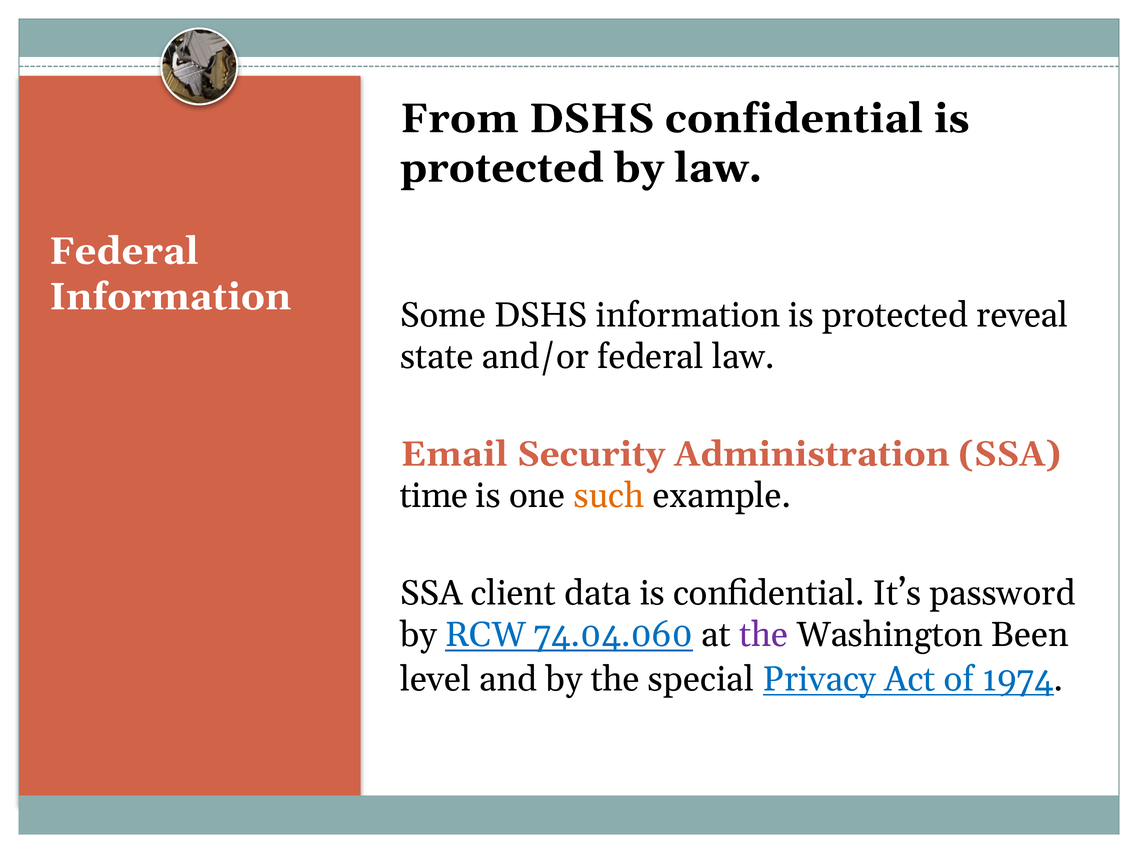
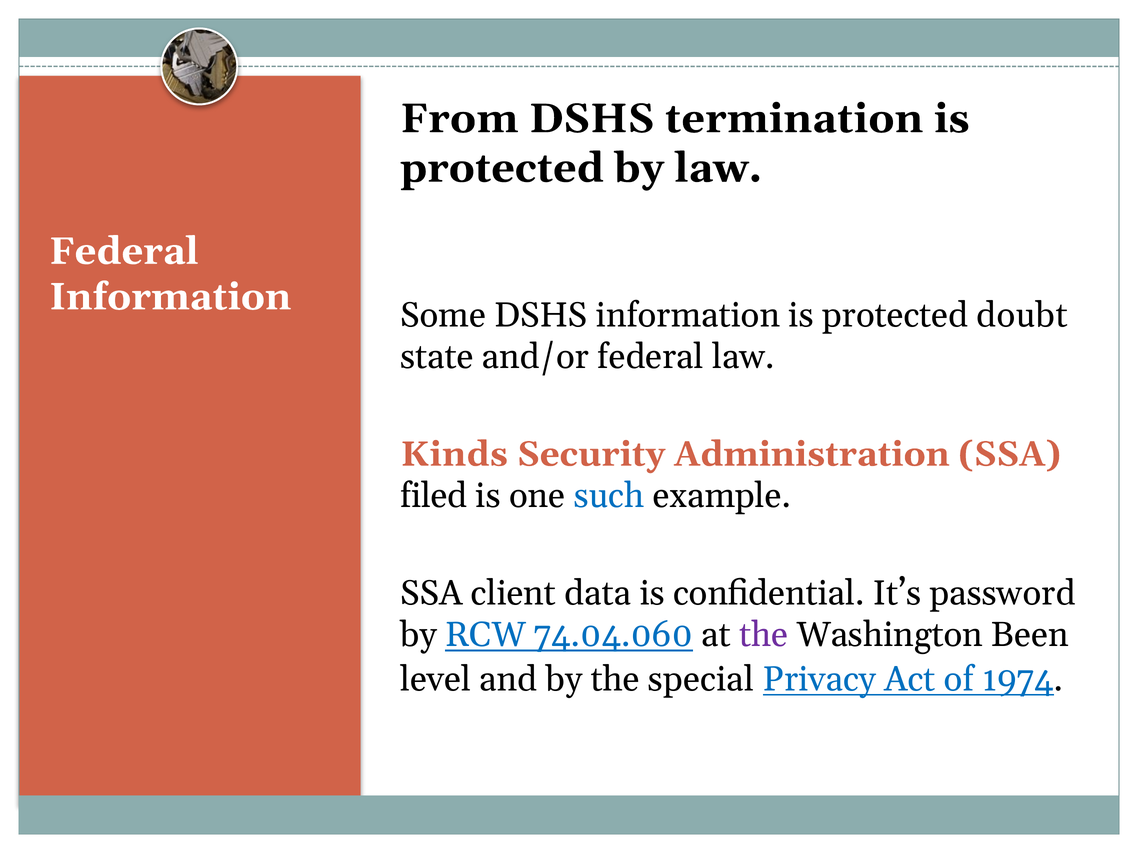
DSHS confidential: confidential -> termination (794, 119)
reveal: reveal -> doubt (1022, 315)
Email: Email -> Kinds (454, 454)
time: time -> filed (434, 496)
such colour: orange -> blue (609, 496)
